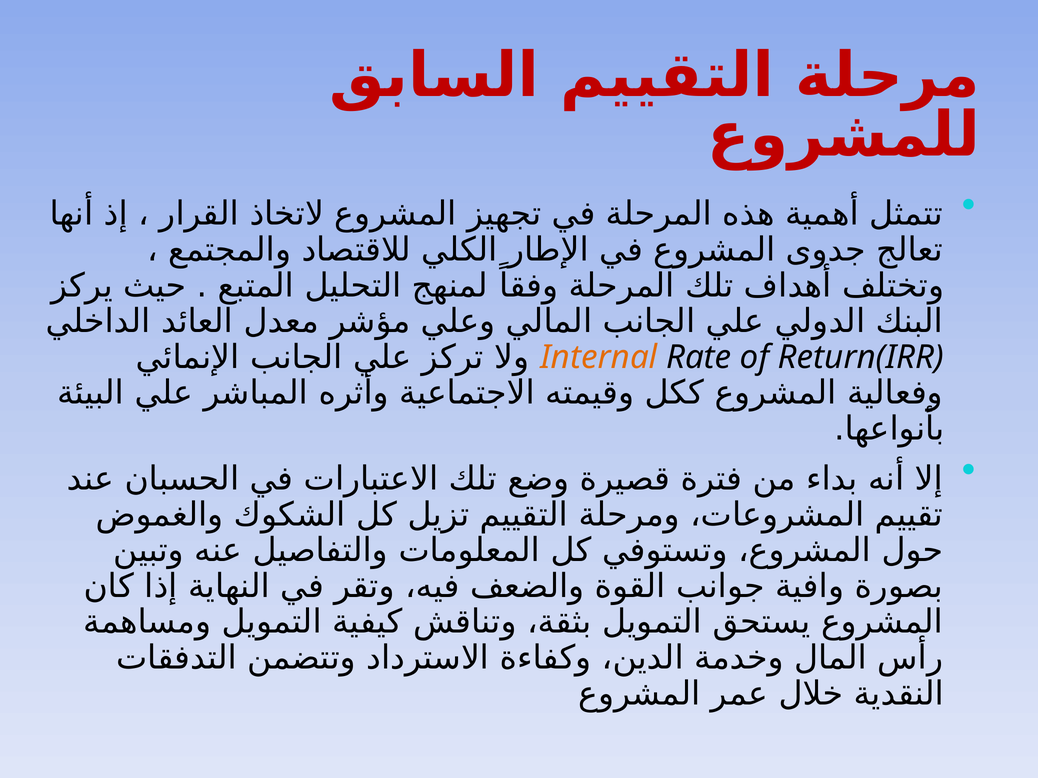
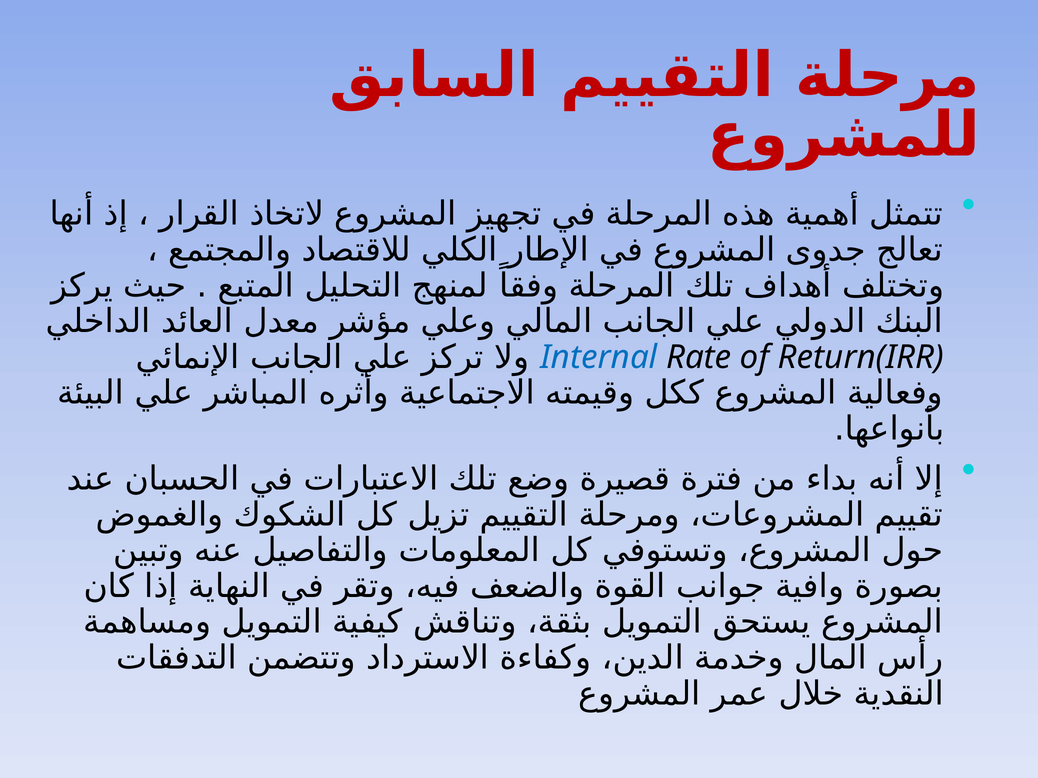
Internal colour: orange -> blue (599, 357)
